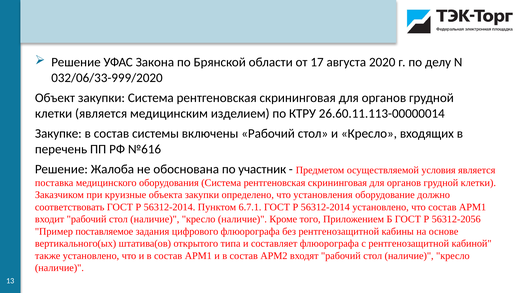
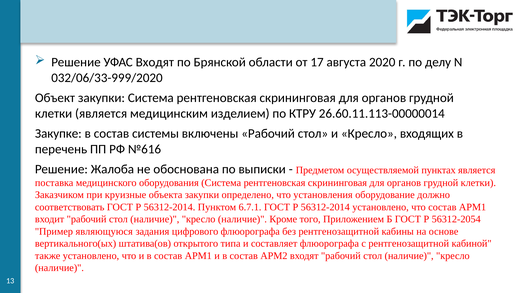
УФАС Закона: Закона -> Входят (155, 62)
участник: участник -> выписки (262, 169)
условия: условия -> пунктах (439, 170)
56312-2056: 56312-2056 -> 56312-2054 (456, 219)
поставляемое: поставляемое -> являющуюся (104, 231)
